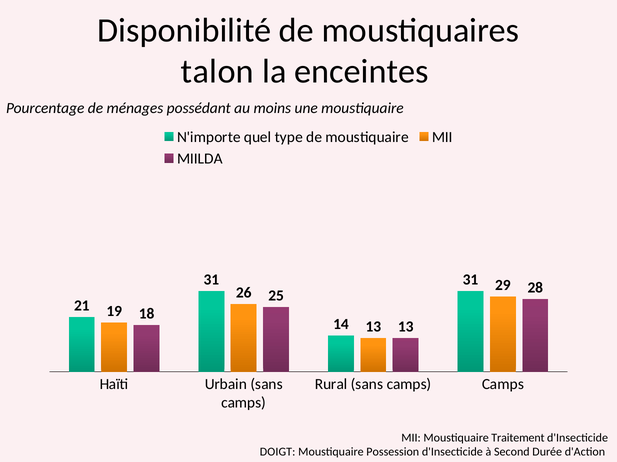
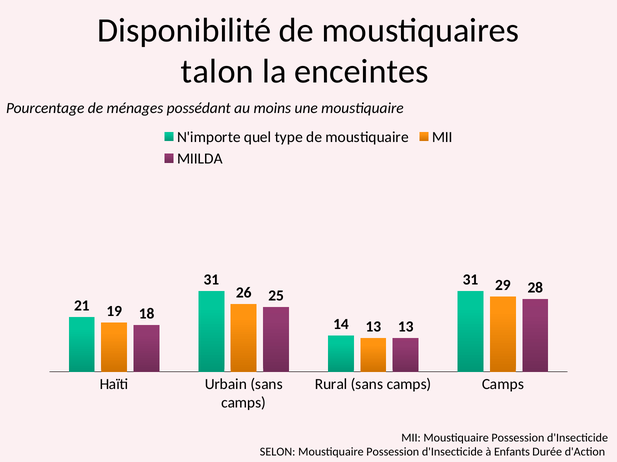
MII Moustiquaire Traitement: Traitement -> Possession (518, 438)
DOIGT: DOIGT -> SELON (278, 453)
Second: Second -> Enfants (512, 453)
